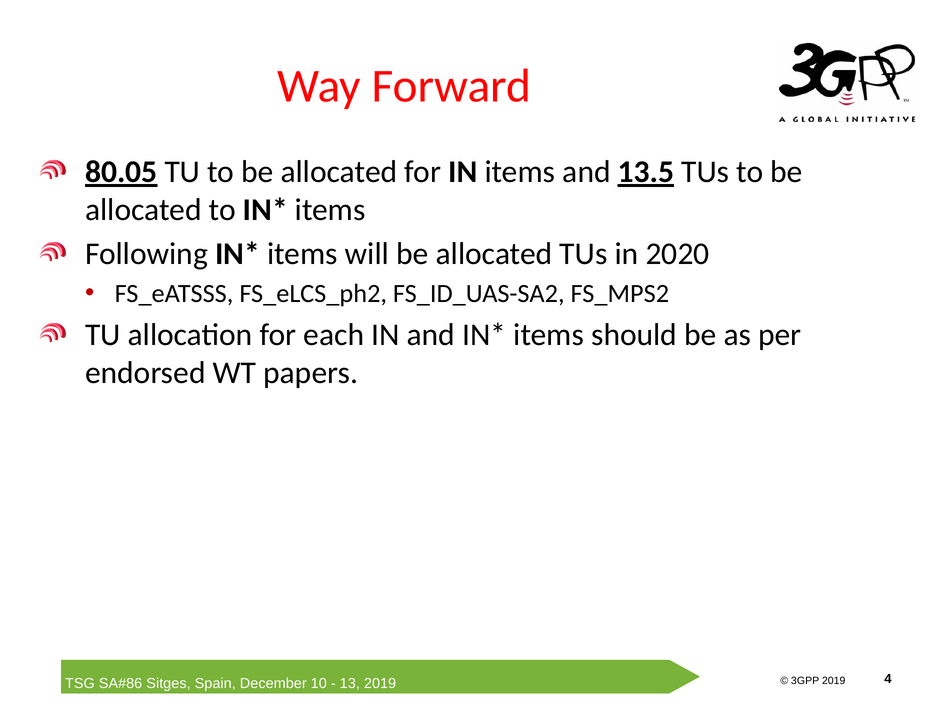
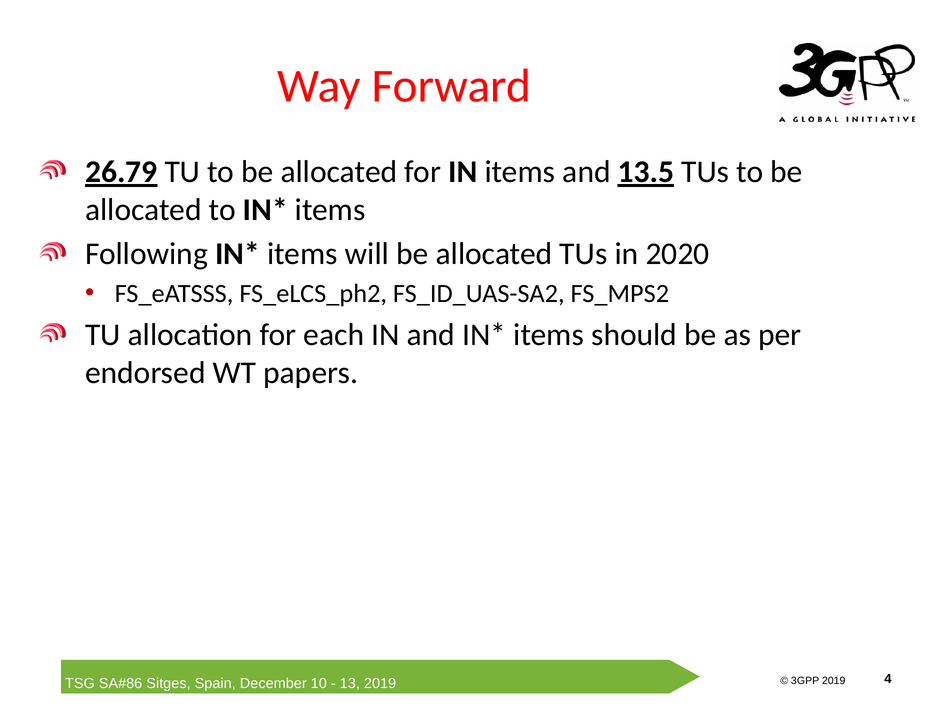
80.05: 80.05 -> 26.79 (121, 172)
